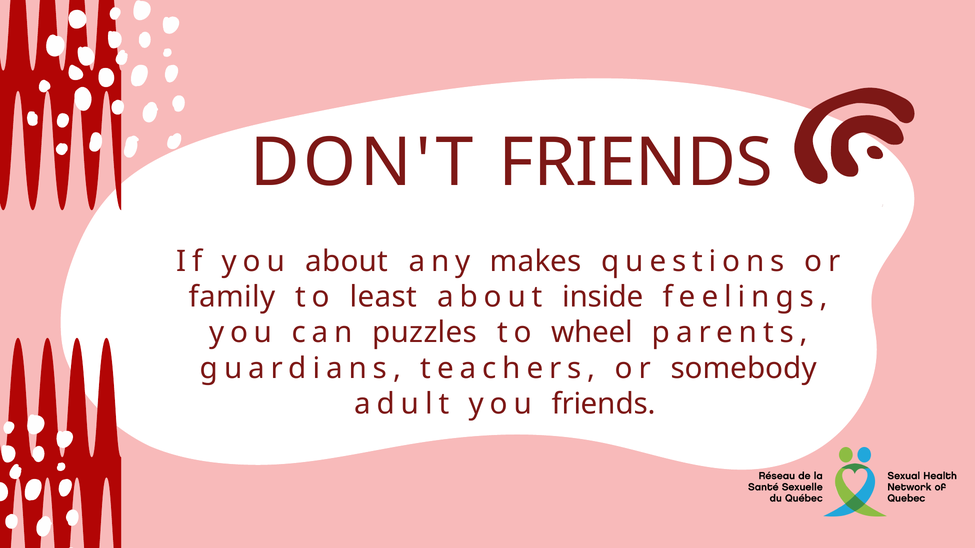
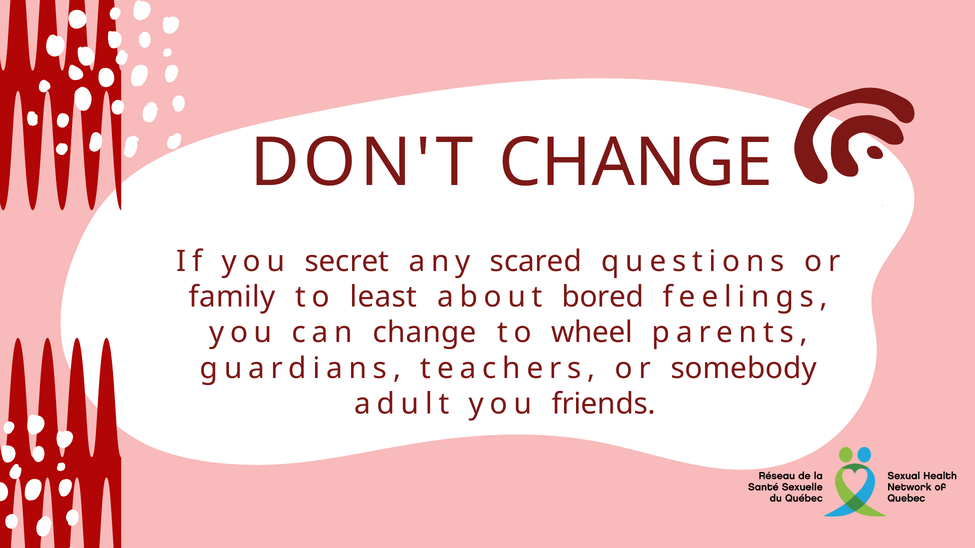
DON'T FRIENDS: FRIENDS -> CHANGE (636, 163)
you about: about -> secret (347, 262)
makes: makes -> scared (536, 262)
inside: inside -> bored (603, 297)
can puzzles: puzzles -> change (425, 333)
